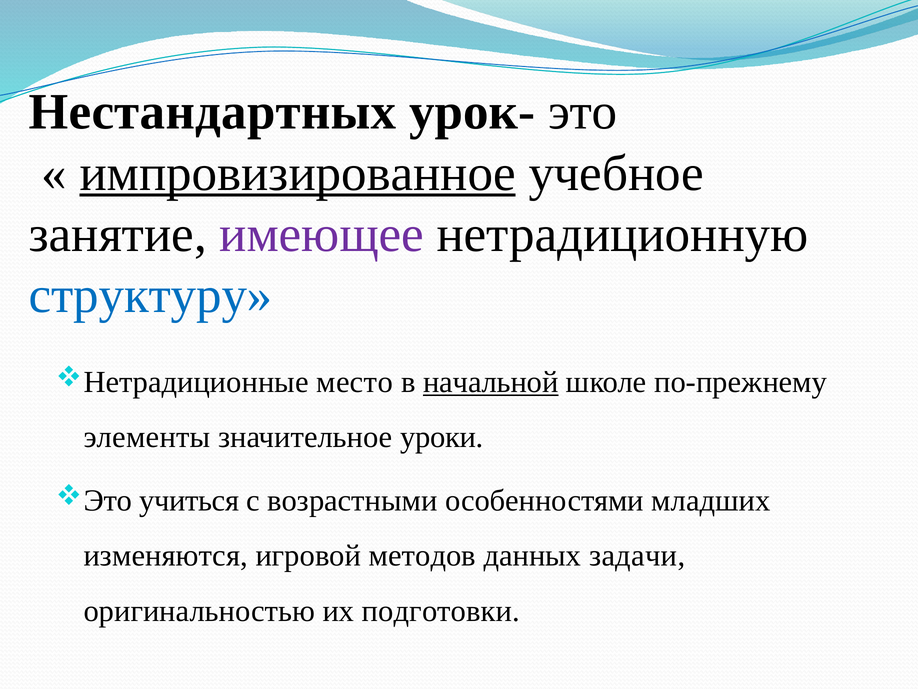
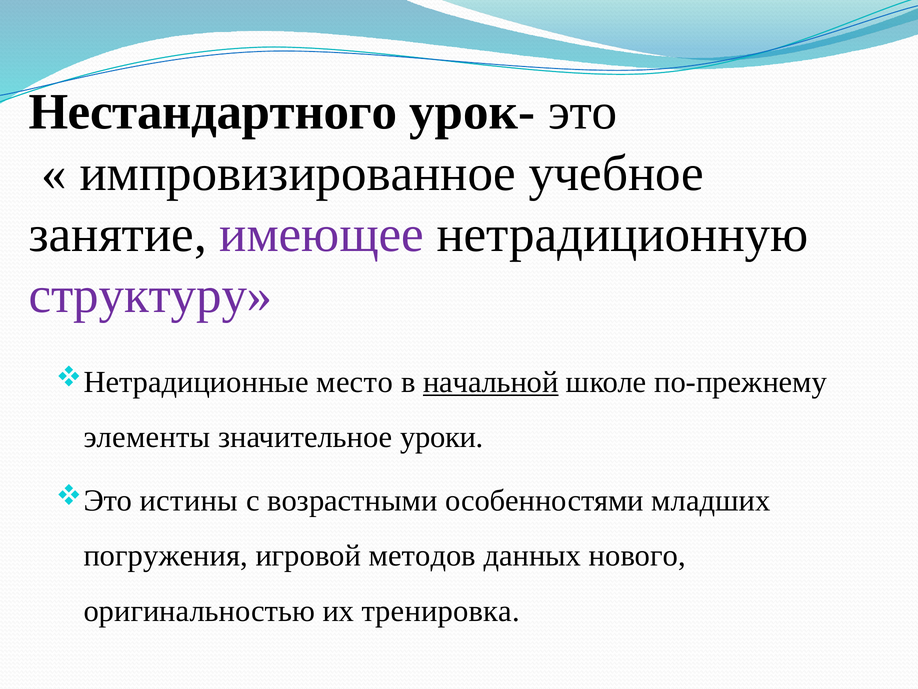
Нестандартных: Нестандартных -> Нестандартного (213, 112)
импровизированное underline: present -> none (298, 173)
структуру colour: blue -> purple (151, 295)
учиться: учиться -> истины (189, 500)
изменяются: изменяются -> погружения (166, 555)
задачи: задачи -> нового (637, 555)
подготовки: подготовки -> тренировка (441, 610)
